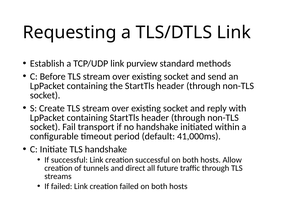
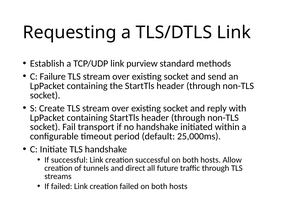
Before: Before -> Failure (53, 76)
41,000ms: 41,000ms -> 25,000ms (199, 136)
